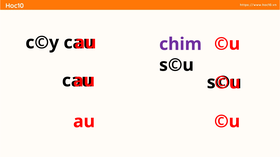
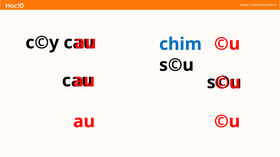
chim colour: purple -> blue (180, 44)
